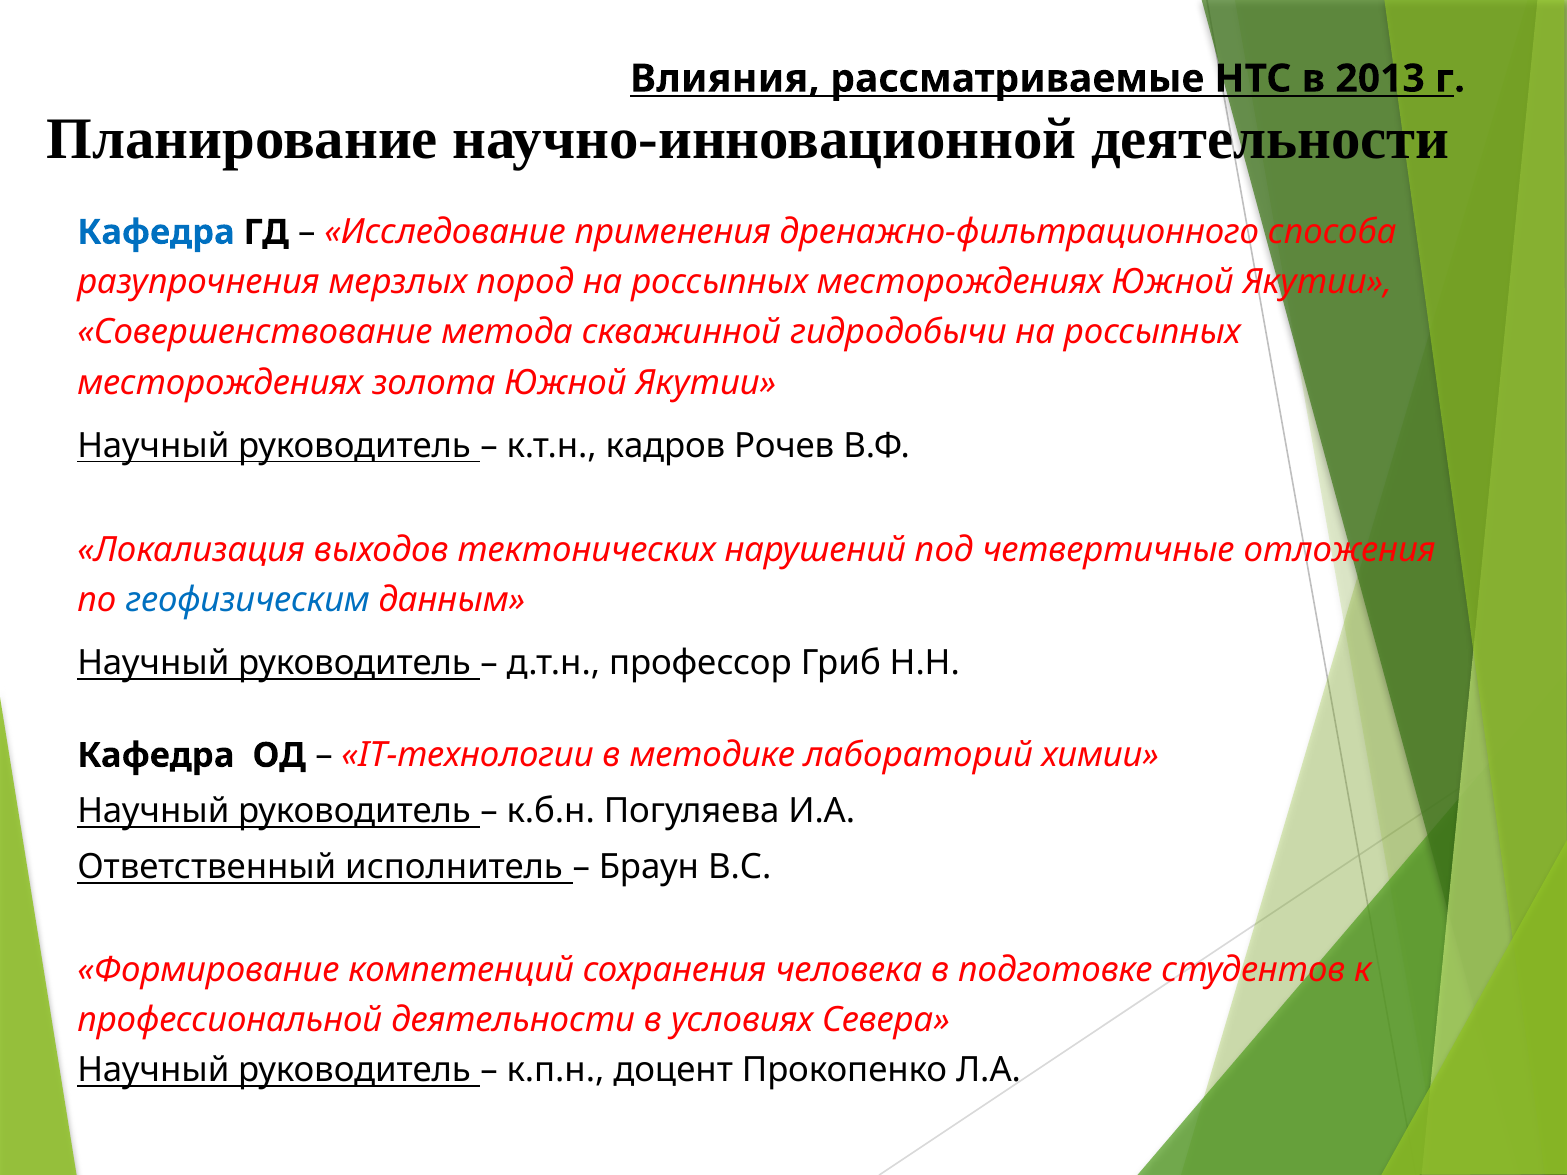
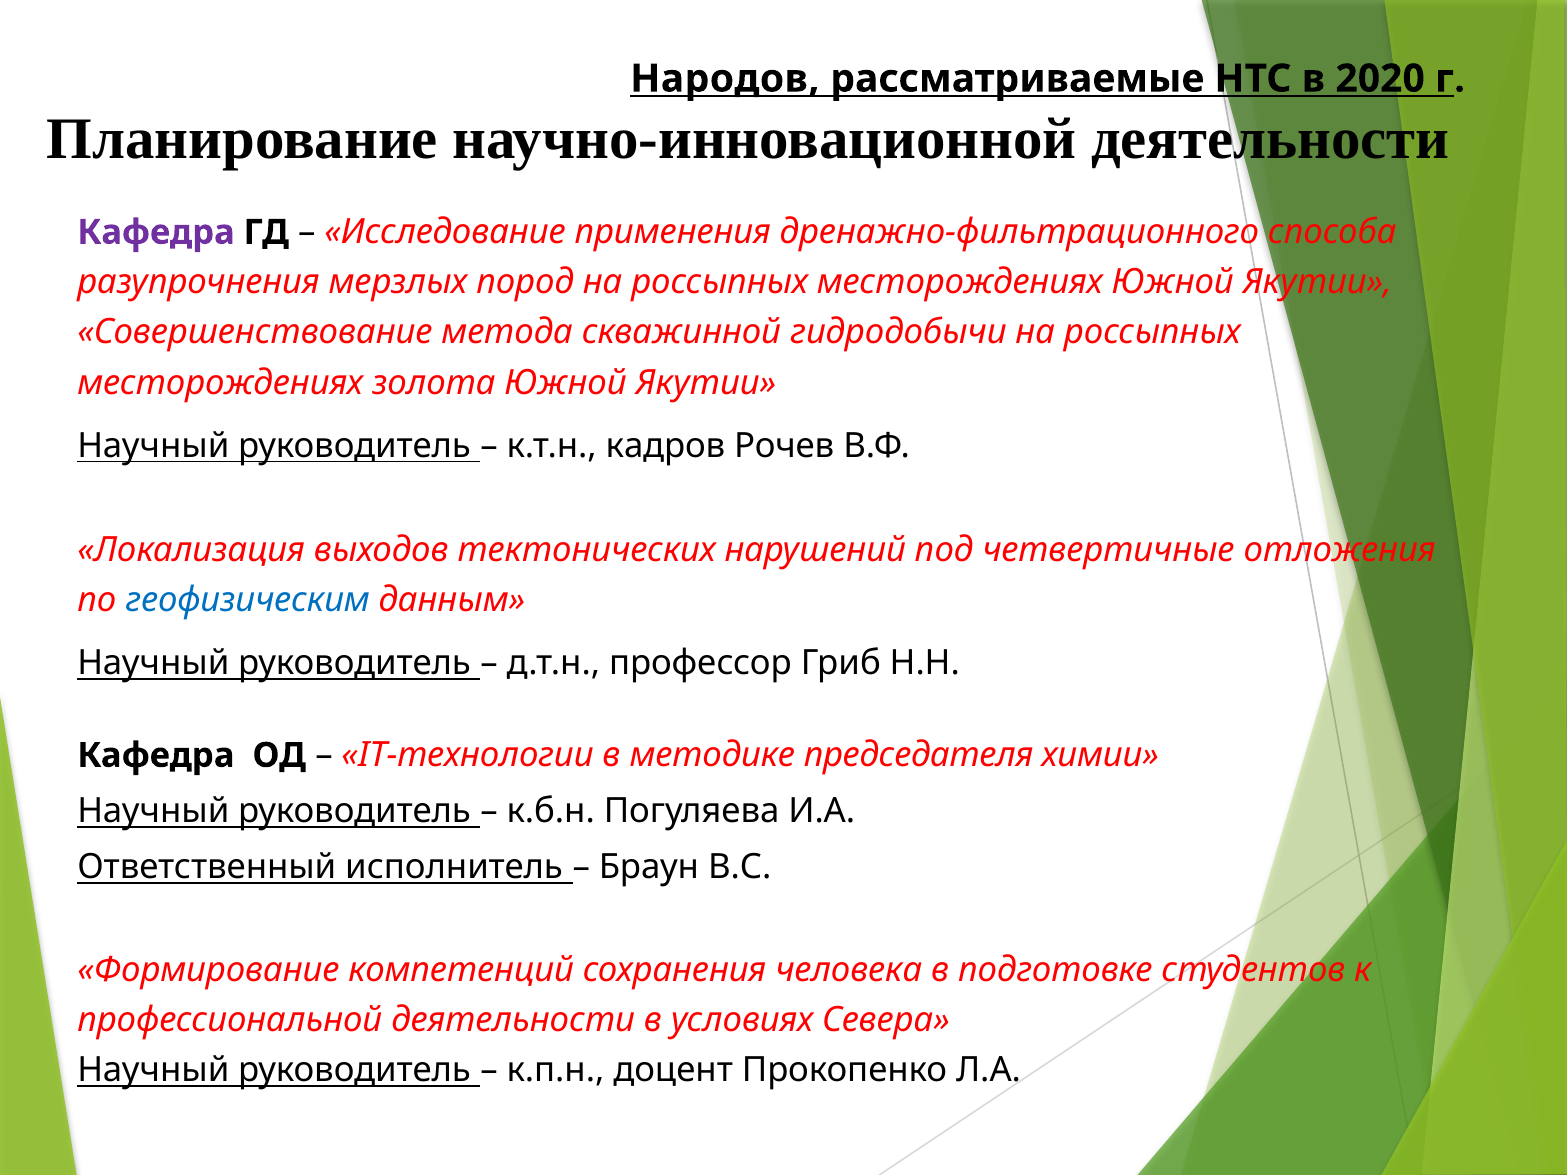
Влияния: Влияния -> Народов (725, 79)
2013: 2013 -> 2020 (1380, 79)
Кафедра colour: blue -> purple (156, 232)
лабораторий: лабораторий -> председателя (919, 756)
